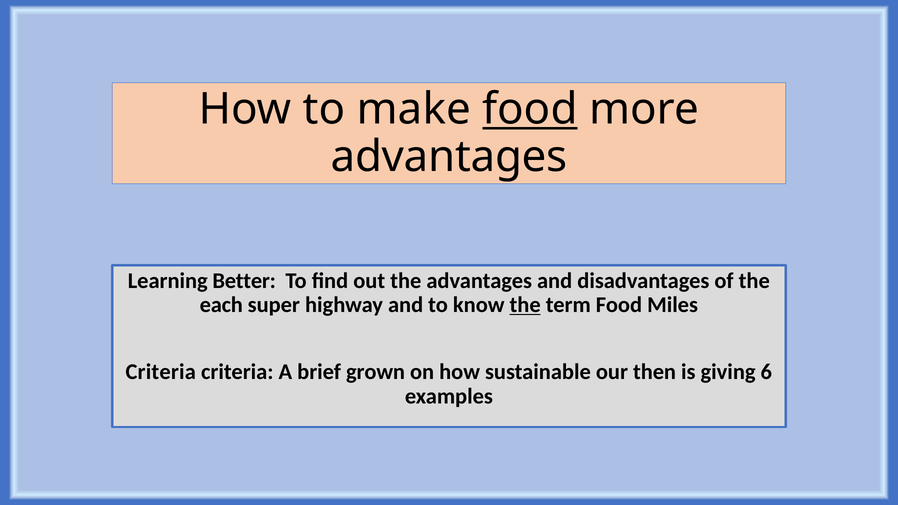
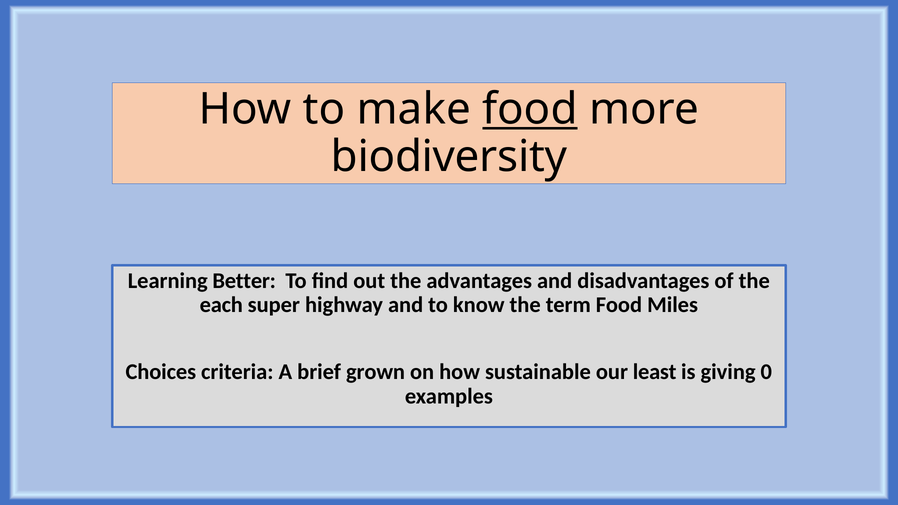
advantages: advantages -> biodiversity (449, 157)
the underline: present -> none (525, 305)
Criteria: Criteria -> Choices (161, 372)
then: then -> least (655, 372)
6: 6 -> 0 (766, 372)
